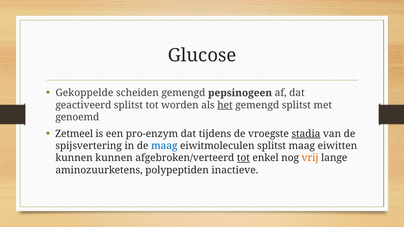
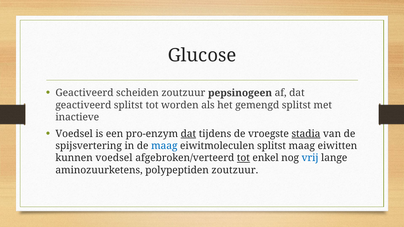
Gekoppelde: Gekoppelde -> Geactiveerd (84, 93)
scheiden gemengd: gemengd -> zoutzuur (183, 93)
het underline: present -> none (225, 105)
genoemd: genoemd -> inactieve (77, 117)
Zetmeel: Zetmeel -> Voedsel (74, 134)
dat underline: none -> present (188, 134)
kunnen kunnen: kunnen -> voedsel (114, 158)
vrij colour: orange -> blue (310, 158)
polypeptiden inactieve: inactieve -> zoutzuur (235, 170)
